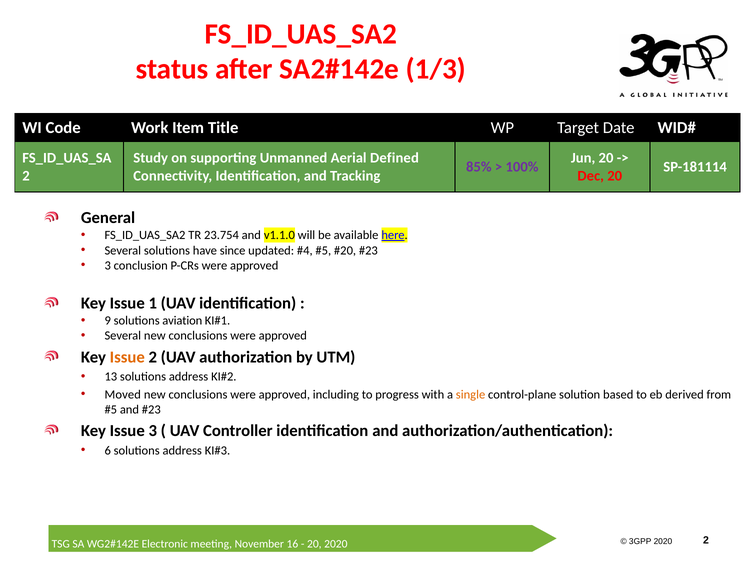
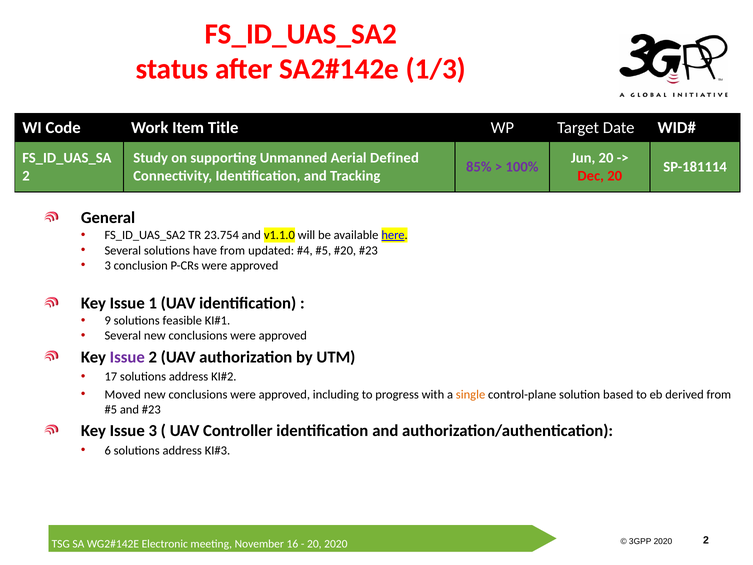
have since: since -> from (233, 250)
aviation: aviation -> feasible (182, 321)
Issue colour: orange -> purple (127, 357)
13: 13 -> 17 (111, 377)
